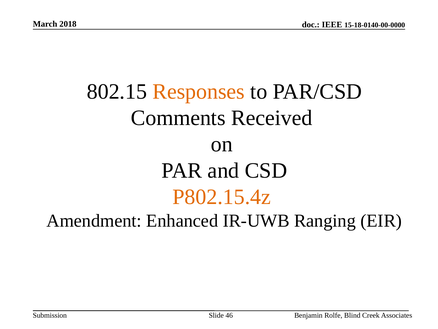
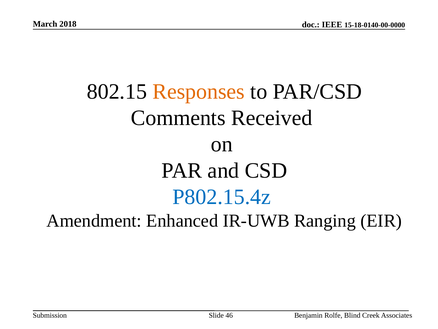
P802.15.4z colour: orange -> blue (222, 197)
